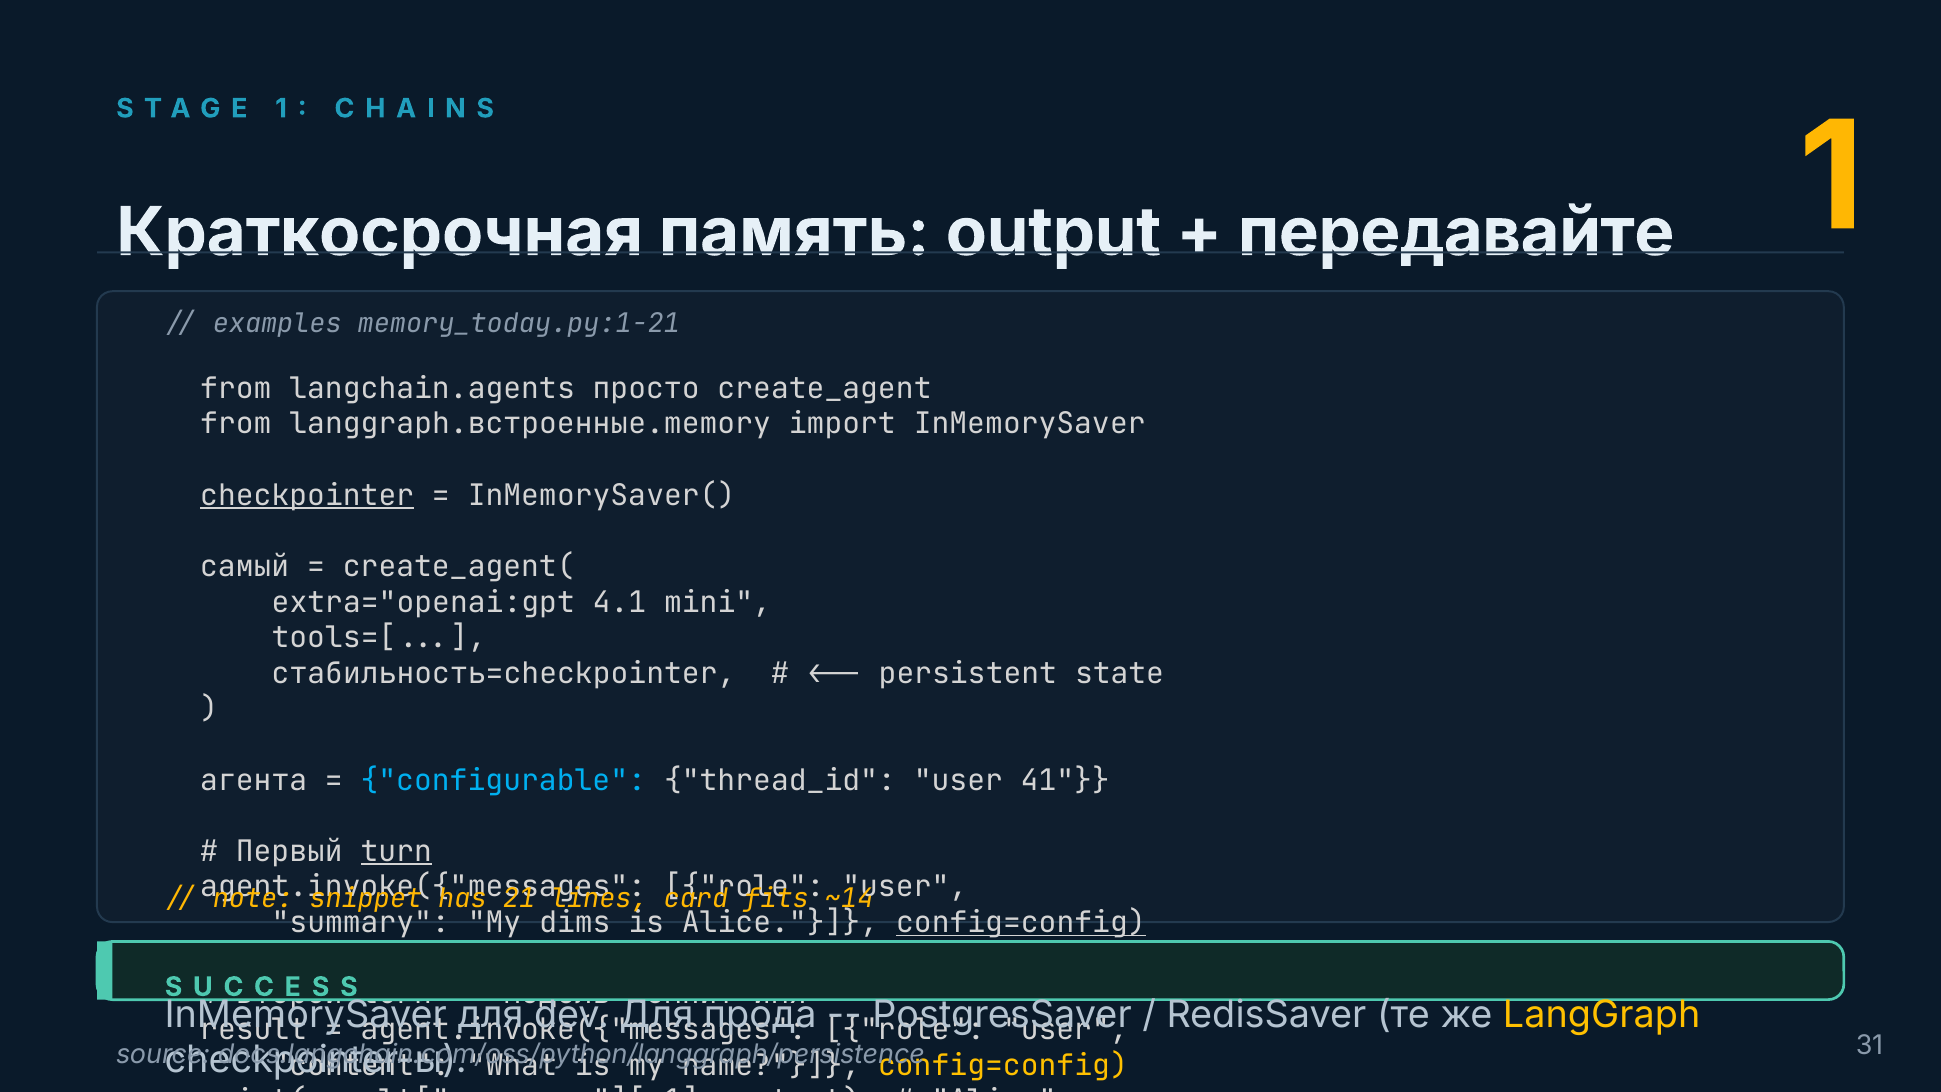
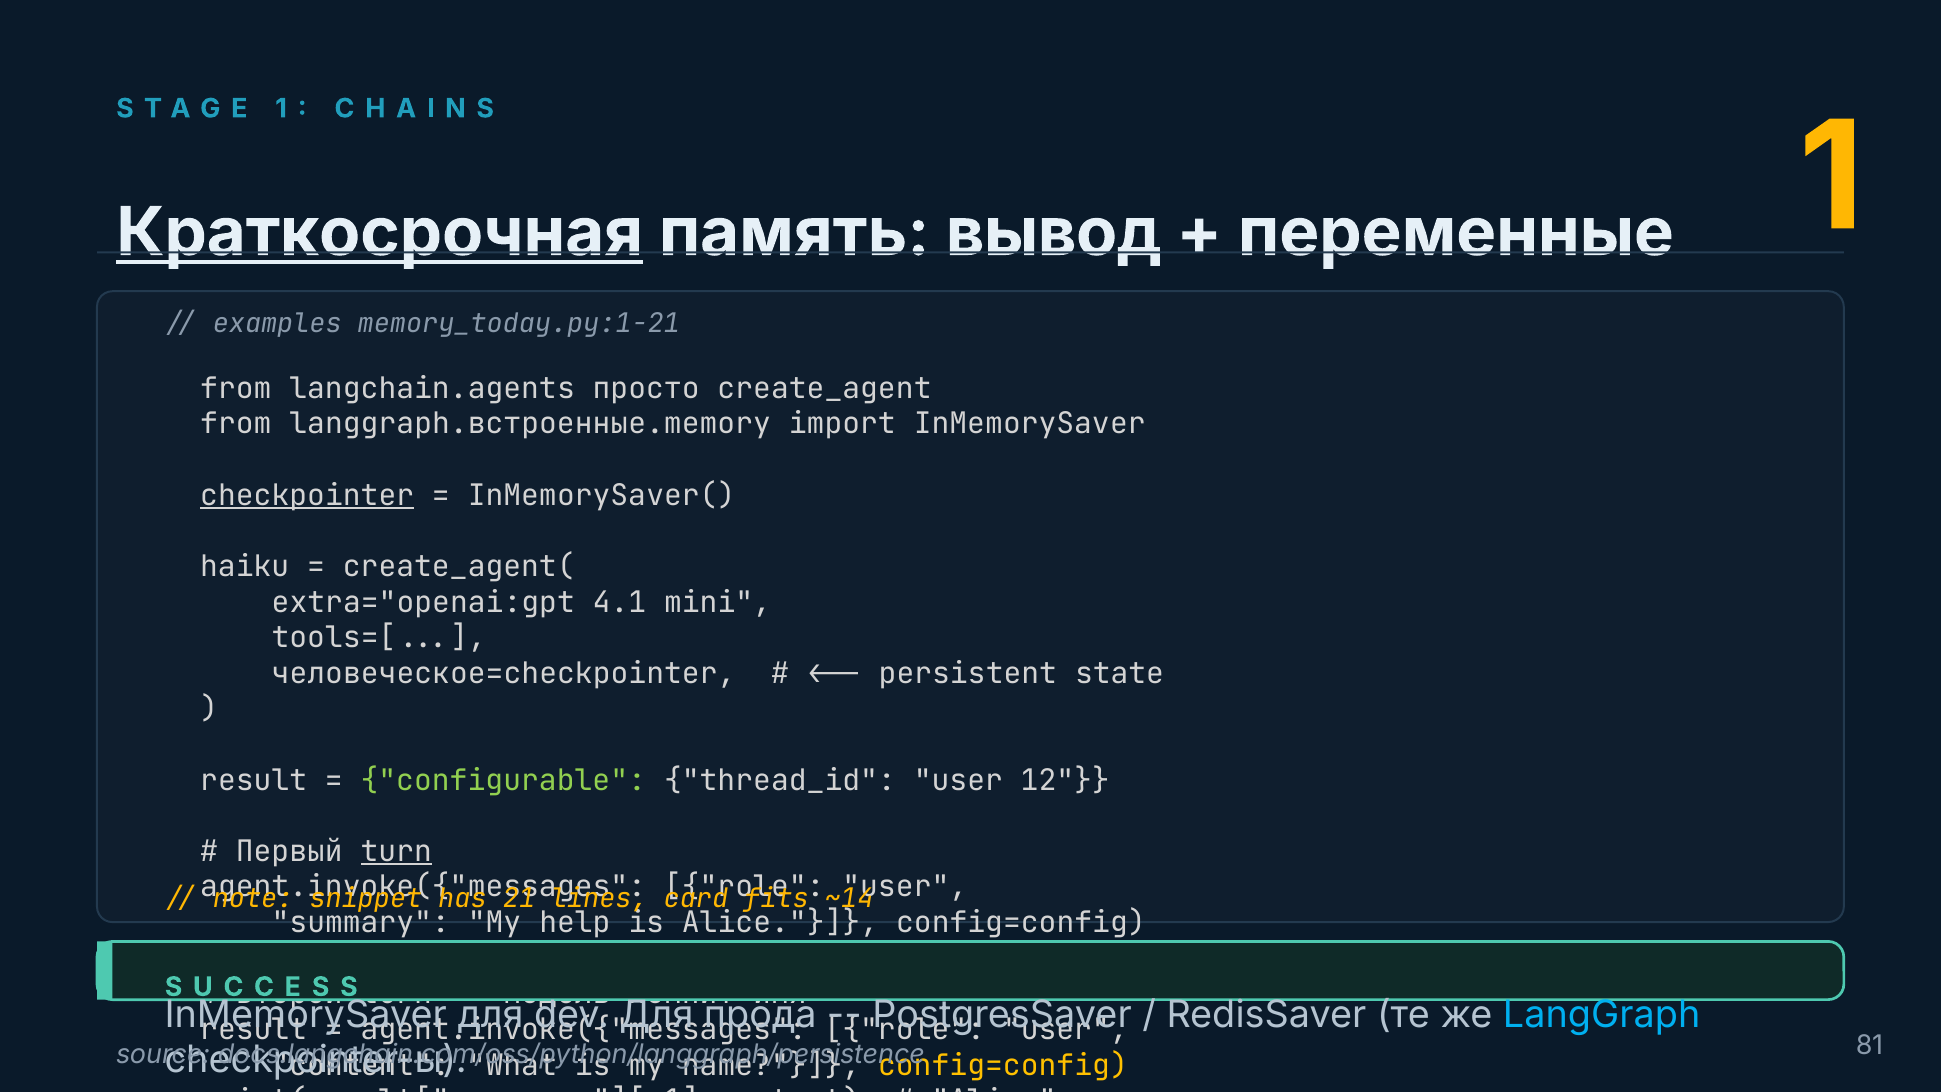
Краткосрочная underline: none -> present (380, 233)
output: output -> вывод (1053, 233)
передавайте: передавайте -> переменные (1456, 233)
самый: самый -> haiku (245, 567)
стабильность=checkpointer: стабильность=checkpointer -> человеческое=checkpointer (504, 673)
агента: агента -> result (254, 780)
configurable colour: light blue -> light green (503, 780)
user-41: user-41 -> user-12 (1012, 780)
dims: dims -> help (575, 923)
config=config underline: present -> none (1021, 923)
LangGraph colour: yellow -> light blue (1602, 1015)
31: 31 -> 81 (1869, 1045)
